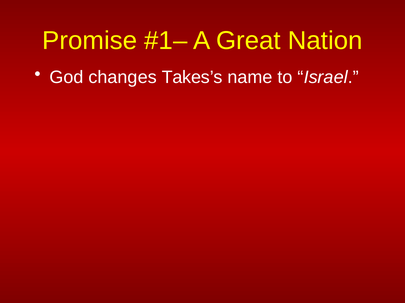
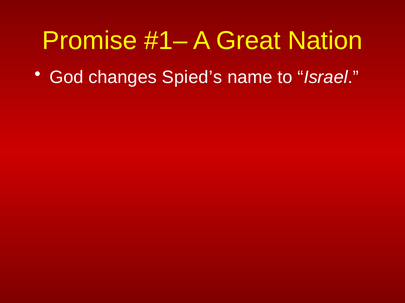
Takes’s: Takes’s -> Spied’s (192, 77)
